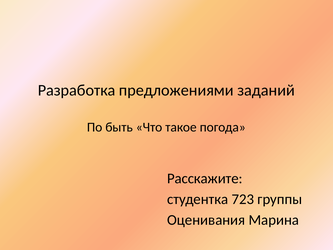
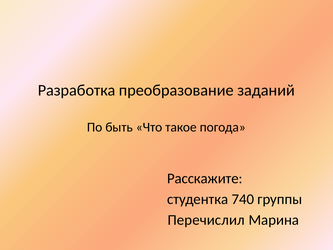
предложениями: предложениями -> преобразование (176, 90)
723: 723 -> 740 (243, 199)
Оценивания: Оценивания -> Перечислил (206, 220)
